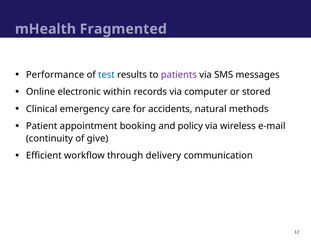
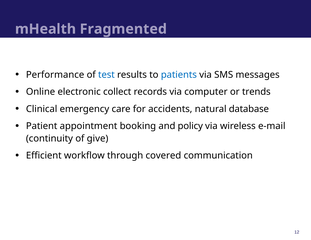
patients colour: purple -> blue (179, 75)
within: within -> collect (117, 92)
stored: stored -> trends (256, 92)
methods: methods -> database (249, 109)
delivery: delivery -> covered (163, 156)
